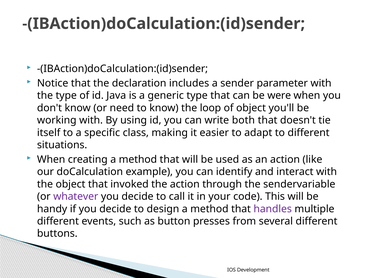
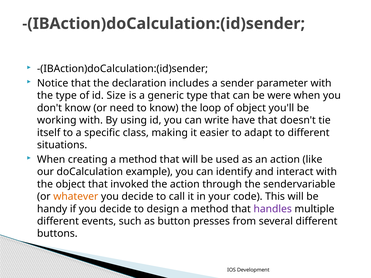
Java: Java -> Size (116, 96)
both: both -> have (243, 120)
whatever colour: purple -> orange (76, 197)
